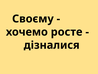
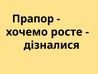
Своєму: Своєму -> Прапор (33, 19)
